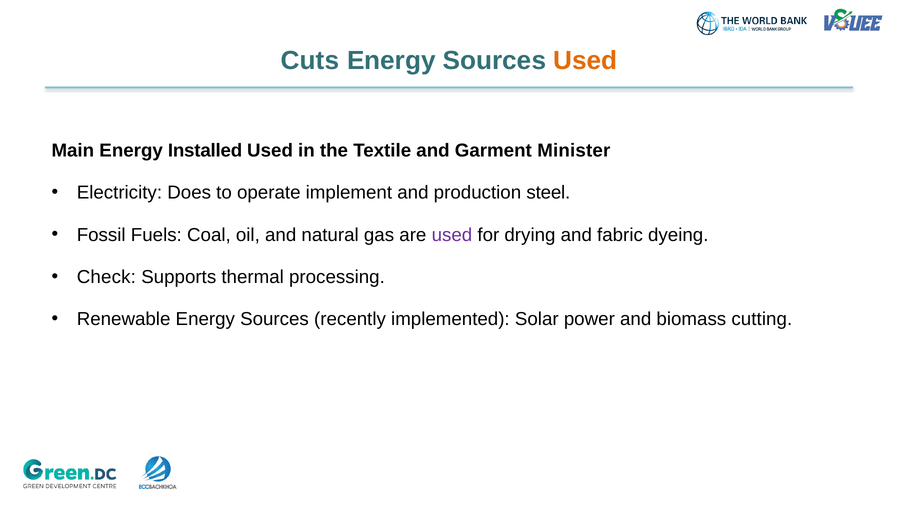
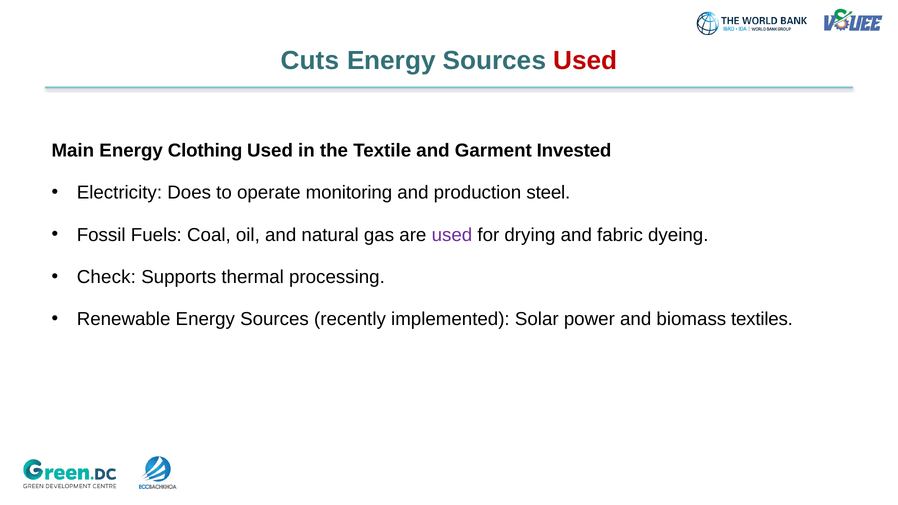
Used colour: orange -> red (585, 60)
Installed: Installed -> Clothing (205, 151)
Minister: Minister -> Invested (574, 151)
implement: implement -> monitoring (349, 193)
cutting: cutting -> textiles (762, 319)
